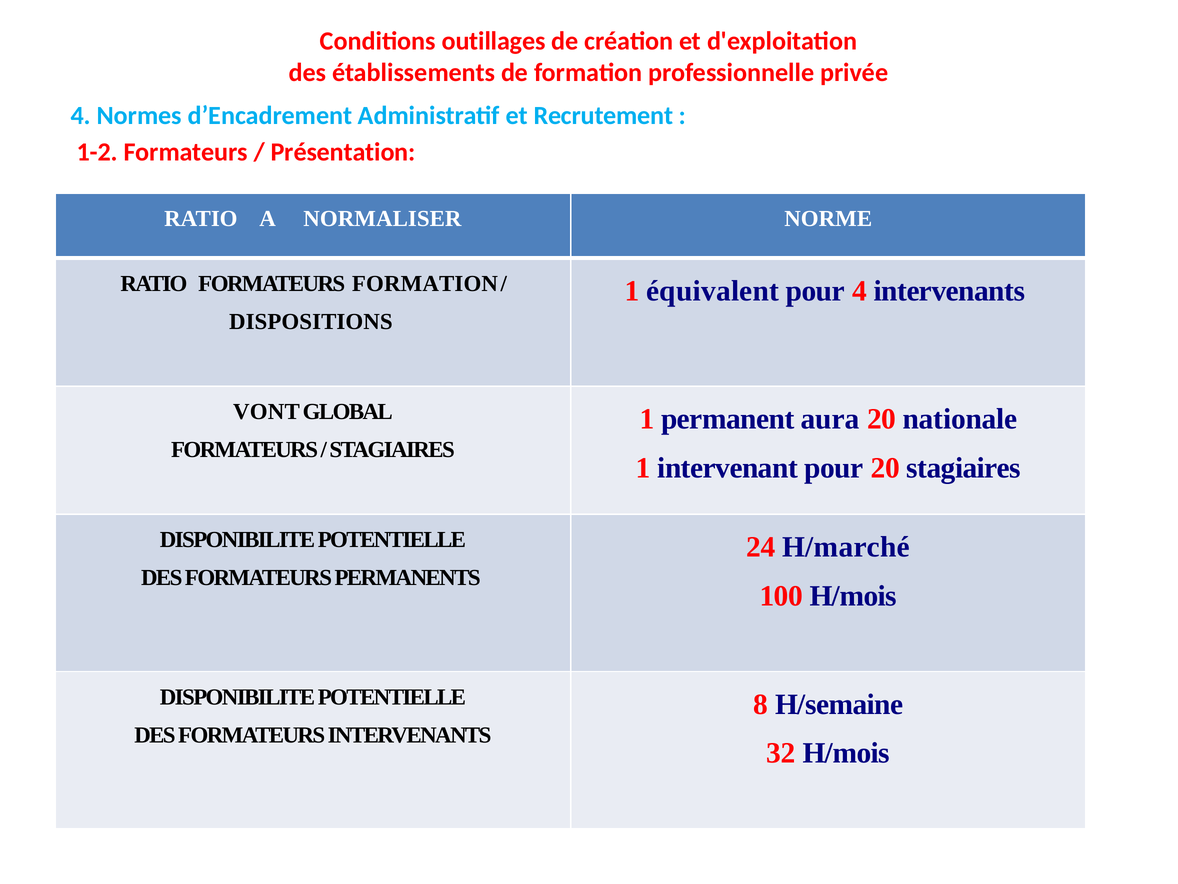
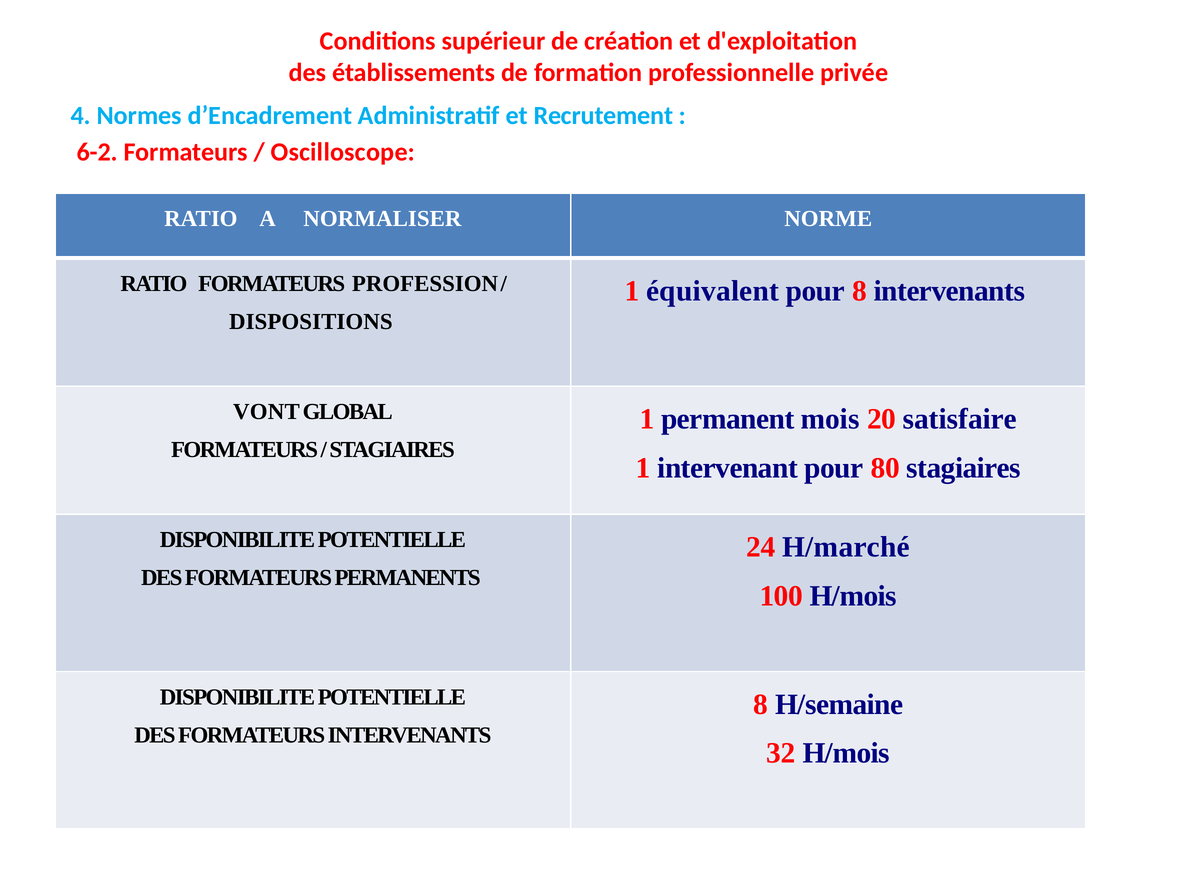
outillages: outillages -> supérieur (493, 41)
1-2: 1-2 -> 6-2 (97, 152)
Présentation: Présentation -> Oscilloscope (343, 152)
FORMATEURS FORMATION: FORMATION -> PROFESSION (425, 283)
pour 4: 4 -> 8 (860, 291)
aura: aura -> mois (830, 419)
nationale: nationale -> satisfaire (960, 419)
pour 20: 20 -> 80 (885, 468)
